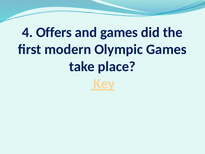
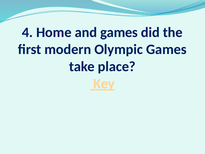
Offers: Offers -> Home (54, 32)
